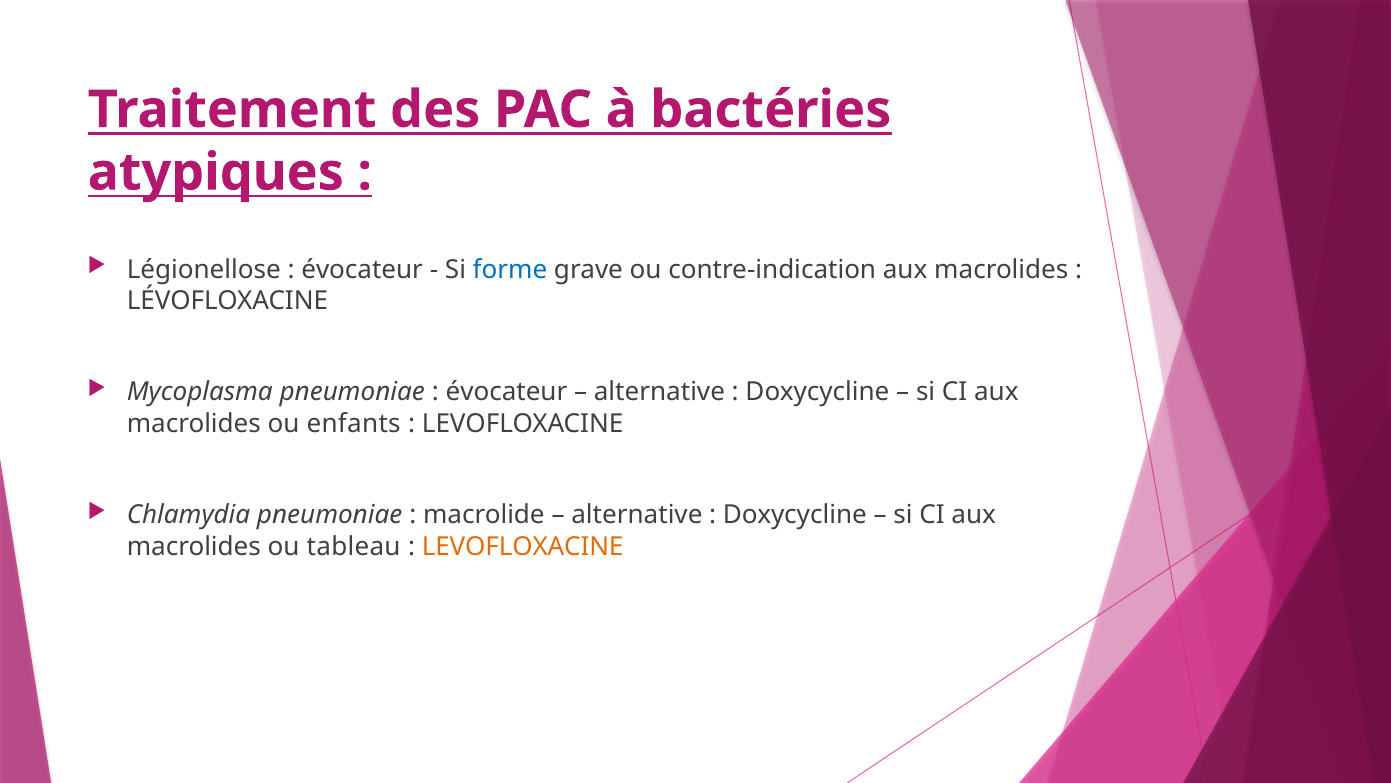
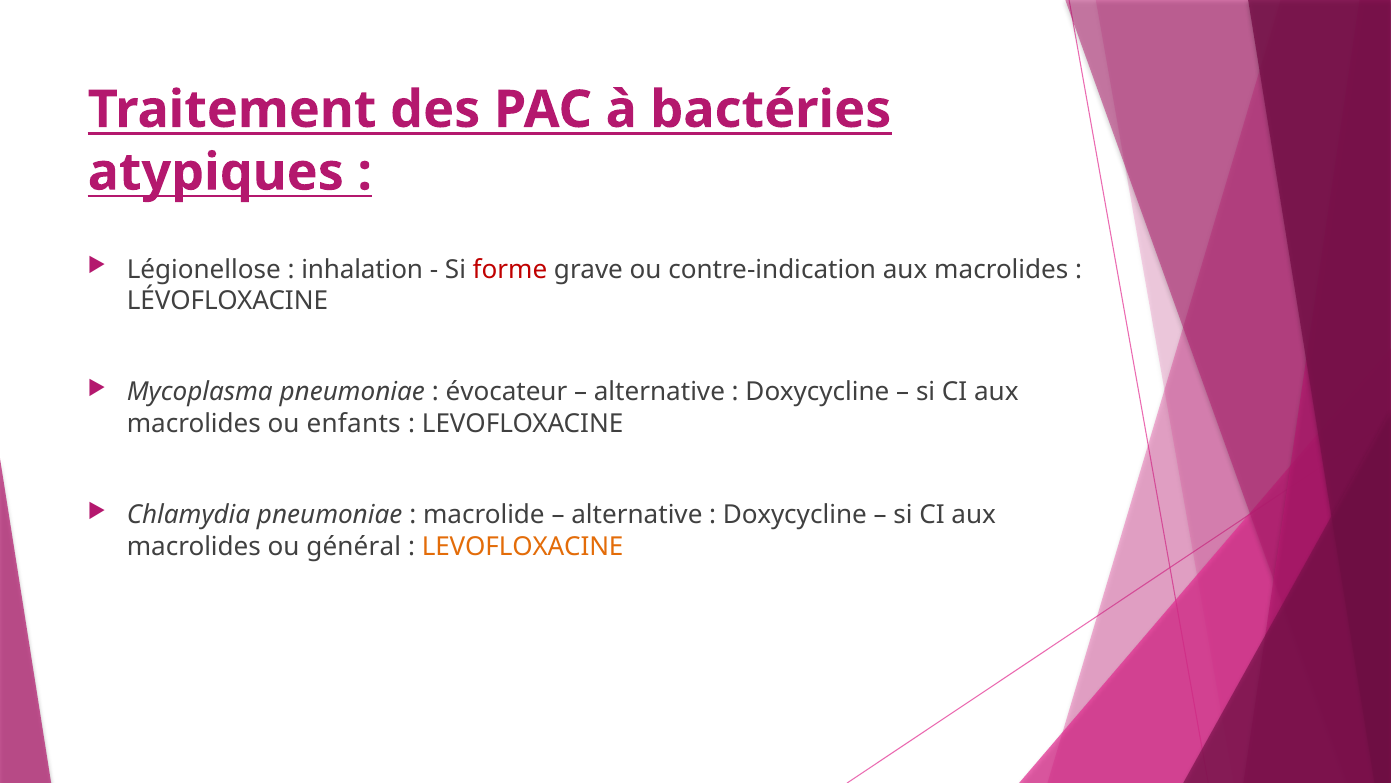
évocateur: évocateur -> inhalation (362, 269)
forme colour: blue -> red (510, 269)
tableau: tableau -> général (354, 546)
